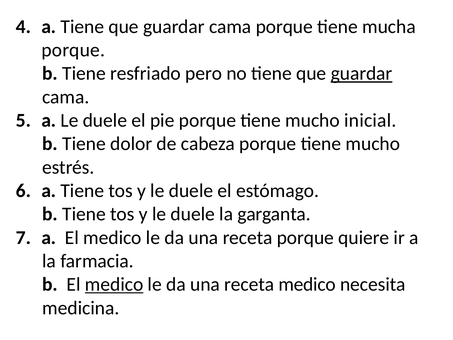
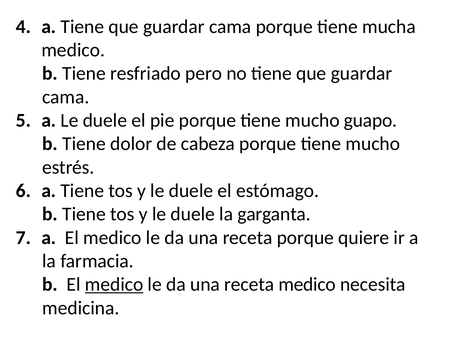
porque: porque -> medico (73, 50)
guardar underline: present -> none (362, 73)
inicial: inicial -> guapo (370, 120)
